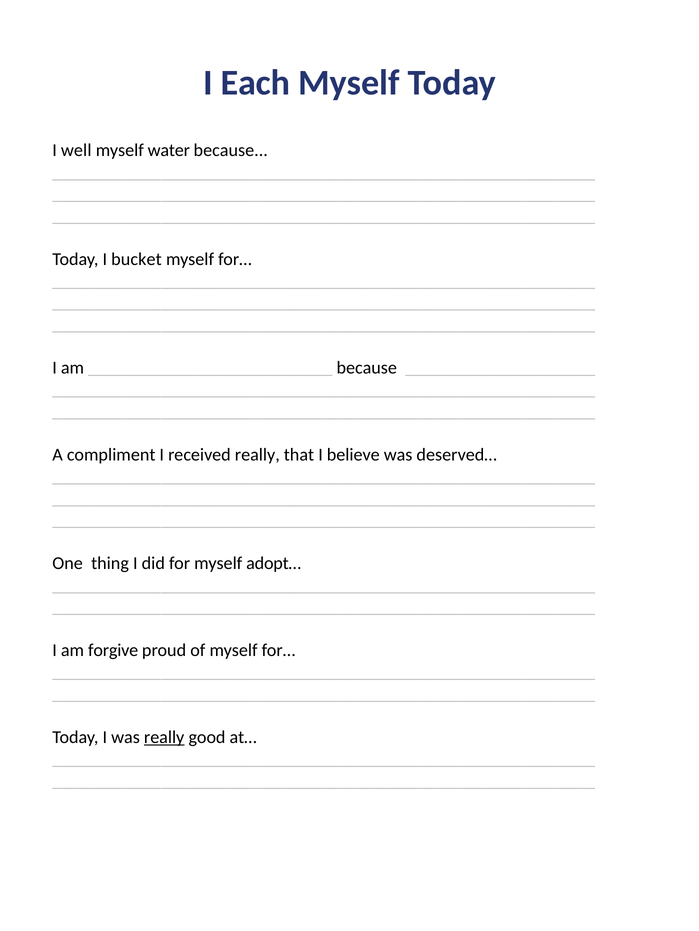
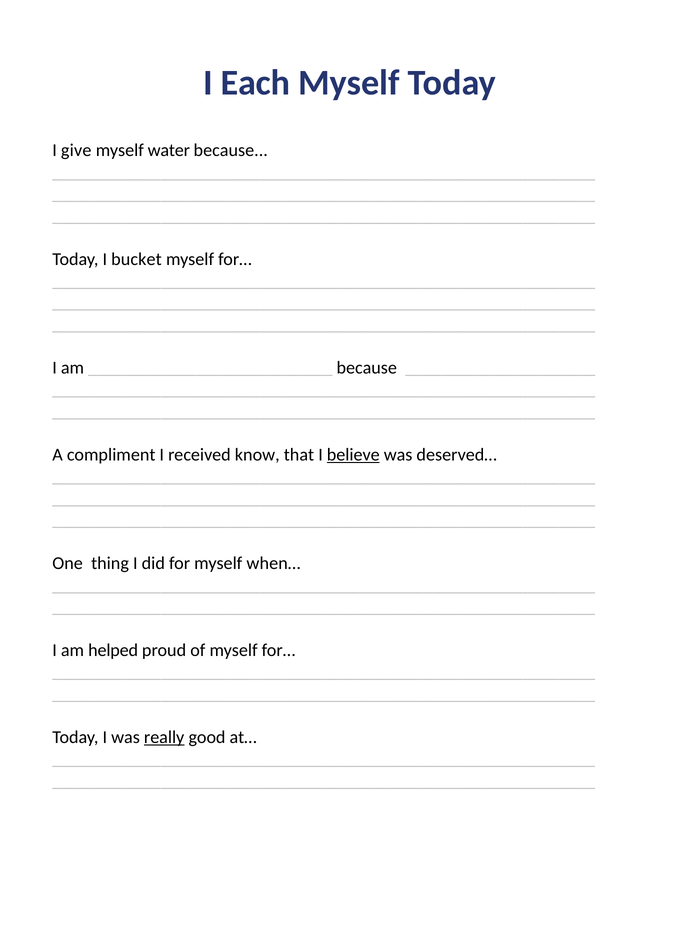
well: well -> give (76, 151)
received really: really -> know (257, 455)
believe underline: none -> present (353, 455)
adopt…: adopt… -> when… (273, 564)
forgive: forgive -> helped (113, 651)
